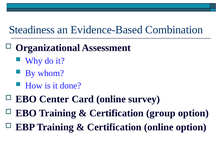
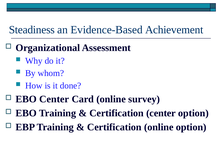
Combination: Combination -> Achievement (174, 30)
Certification group: group -> center (161, 113)
